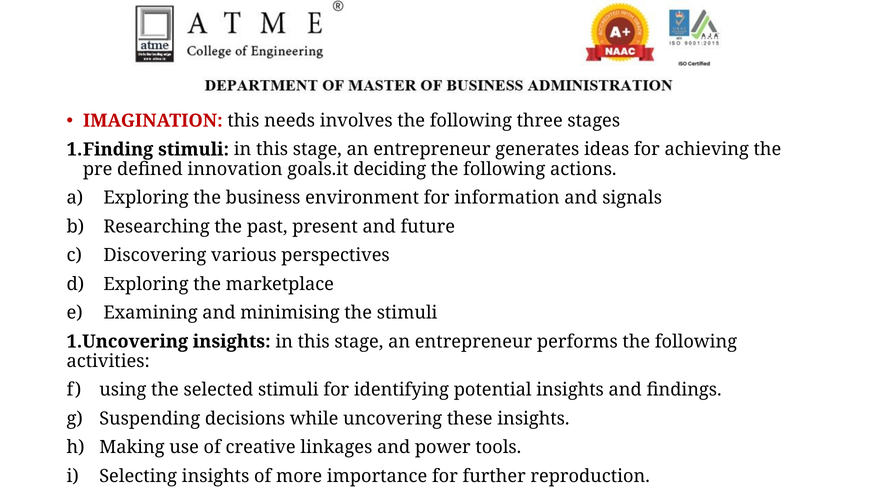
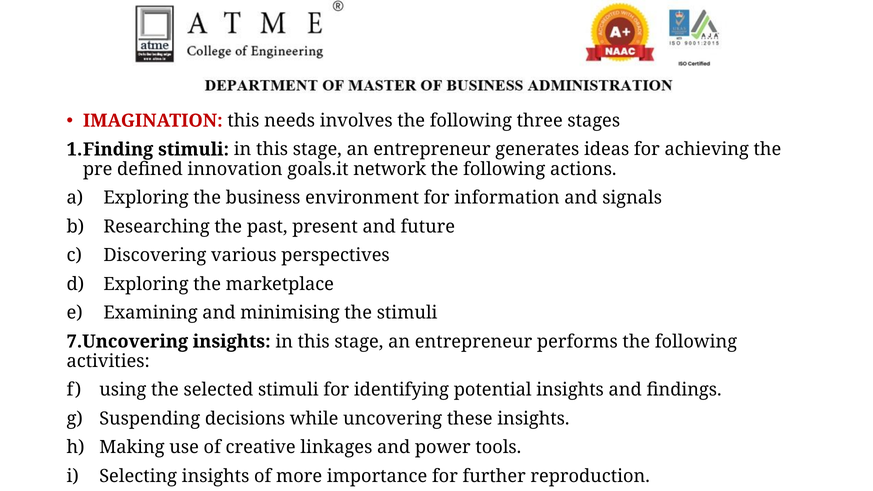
deciding: deciding -> network (390, 169)
1.Uncovering: 1.Uncovering -> 7.Uncovering (127, 342)
